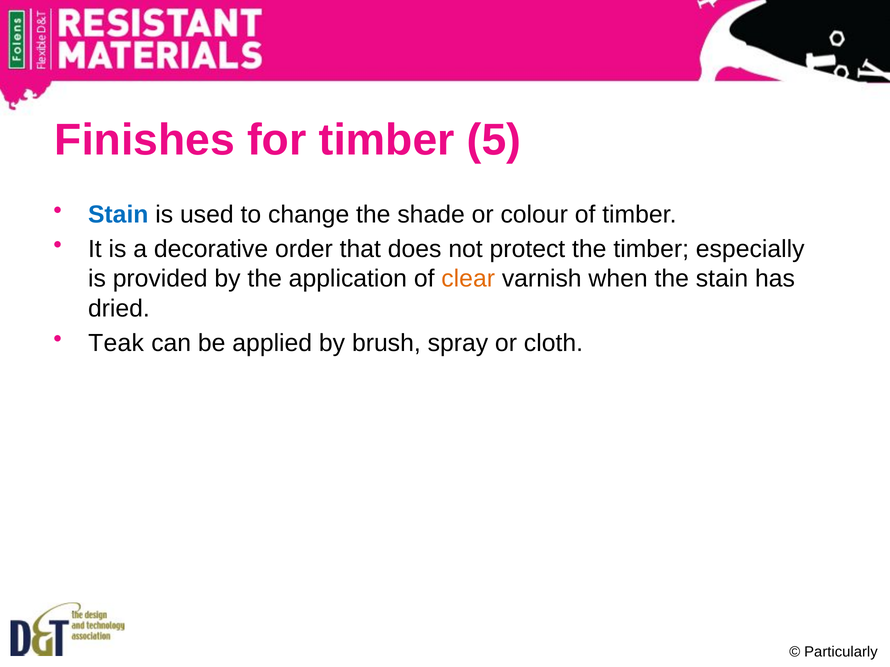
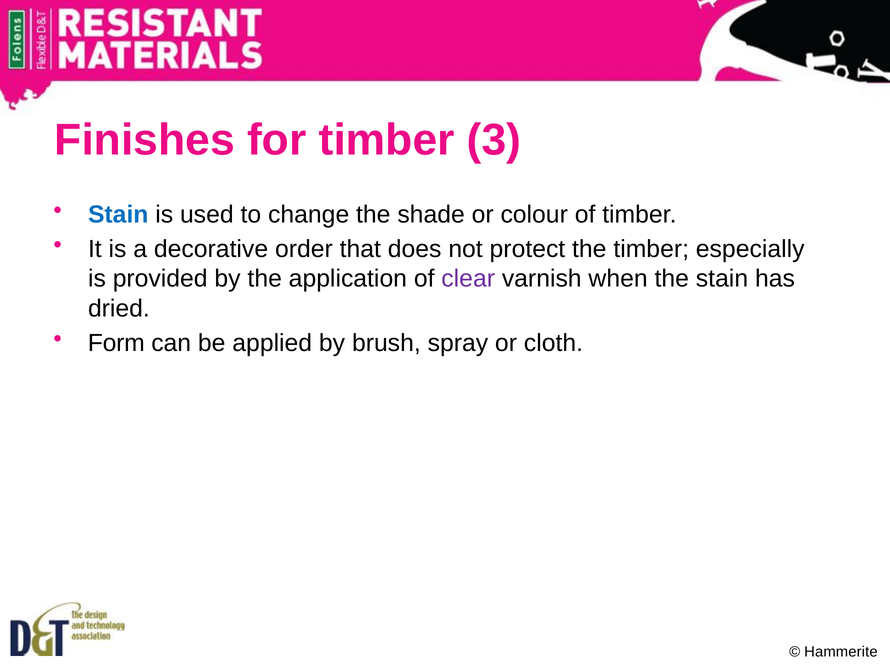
5: 5 -> 3 (494, 140)
clear colour: orange -> purple (468, 279)
Teak: Teak -> Form (116, 343)
Particularly: Particularly -> Hammerite (841, 652)
